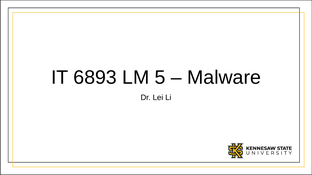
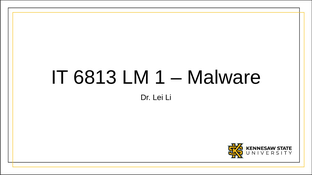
6893: 6893 -> 6813 (95, 78)
5: 5 -> 1 (160, 78)
